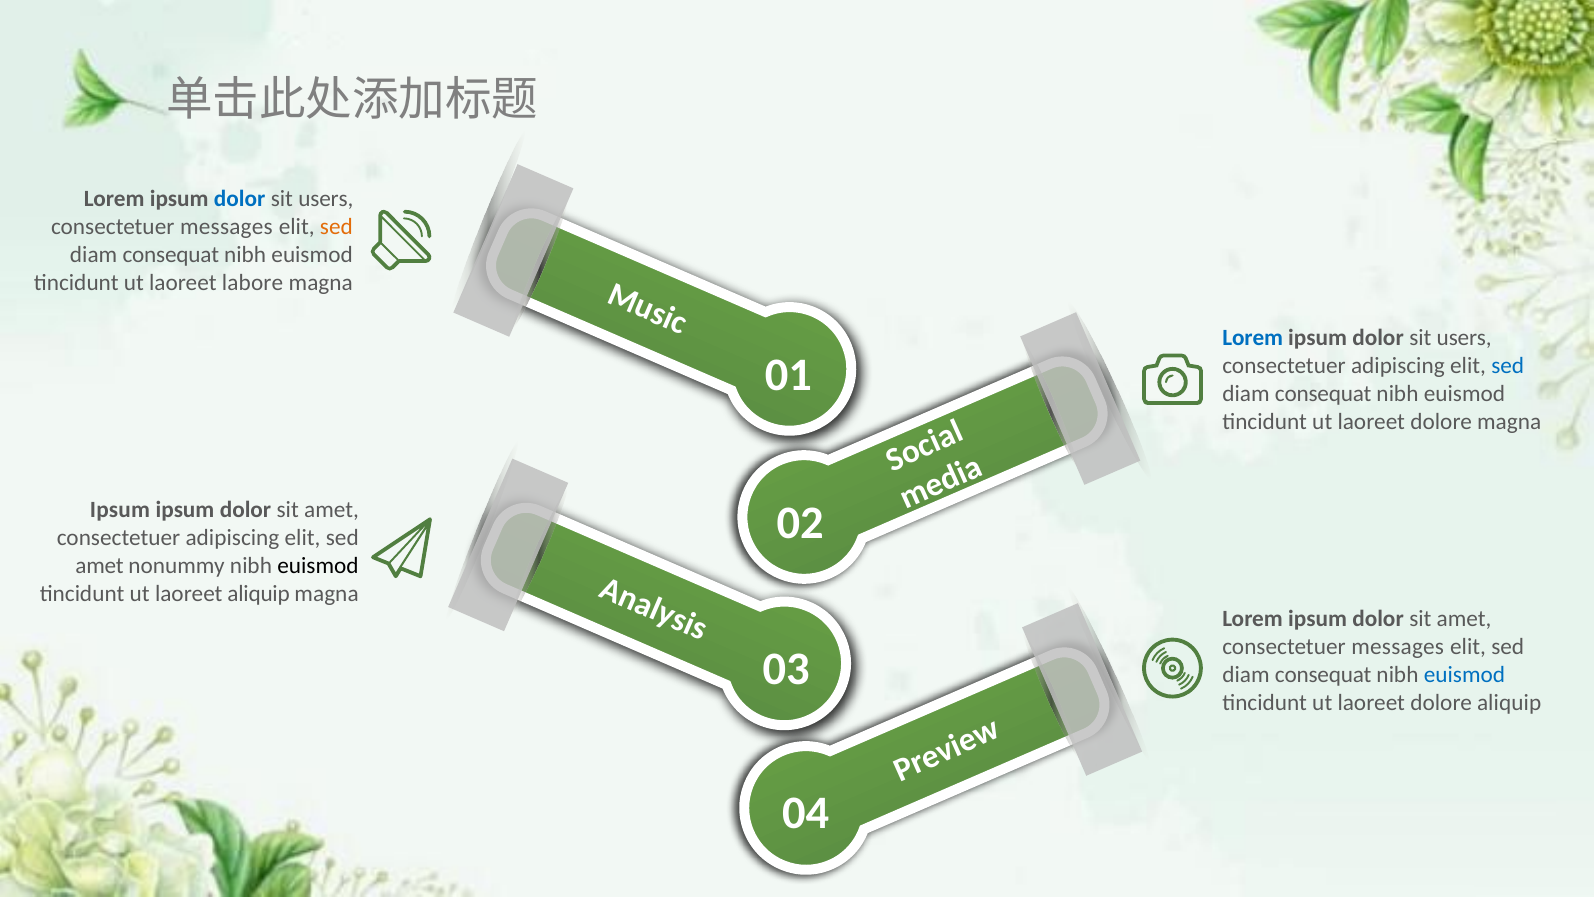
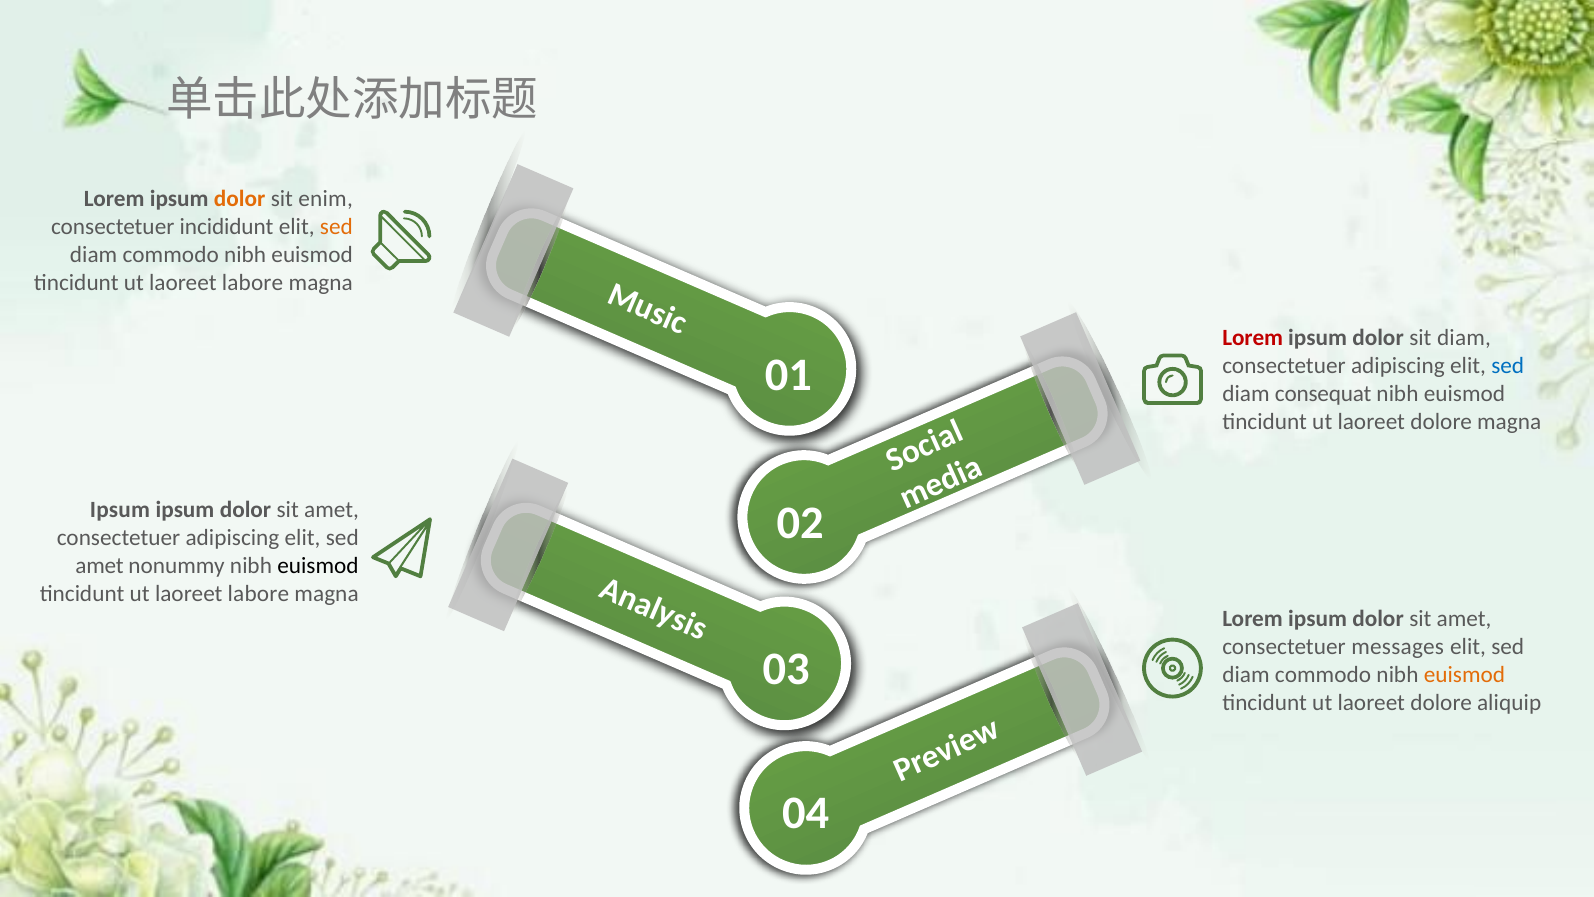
dolor colour: blue -> orange (240, 199)
users: users -> enim (326, 199)
messages: messages -> incididunt (227, 227)
consequat: consequat -> commodo (171, 255)
Lorem colour: blue -> red (1253, 338)
users: users -> diam (1464, 338)
aliquip: aliquip -> labore (258, 594)
consequat: consequat -> commodo (1323, 674)
euismod colour: blue -> orange (1464, 674)
